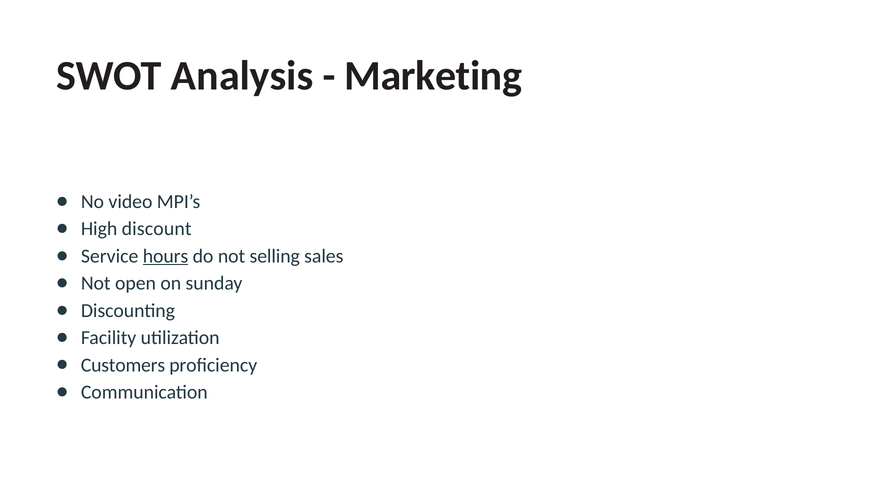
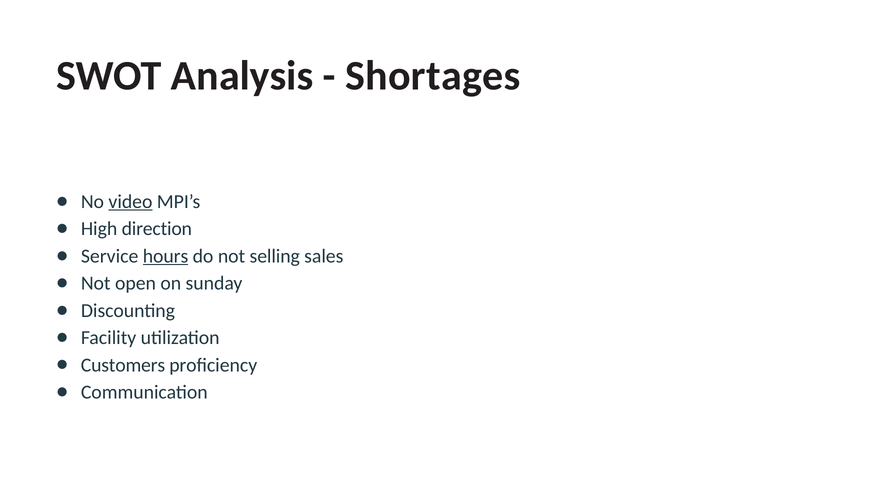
Marketing: Marketing -> Shortages (433, 76)
video underline: none -> present (130, 202)
discount: discount -> direction (157, 229)
